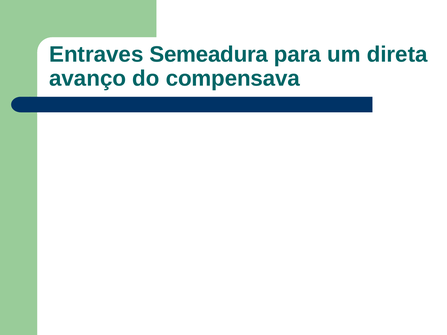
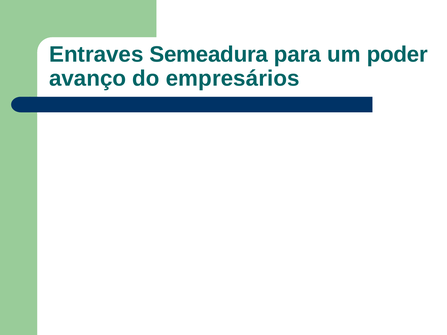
direta: direta -> poder (397, 55)
compensava: compensava -> empresários (233, 79)
